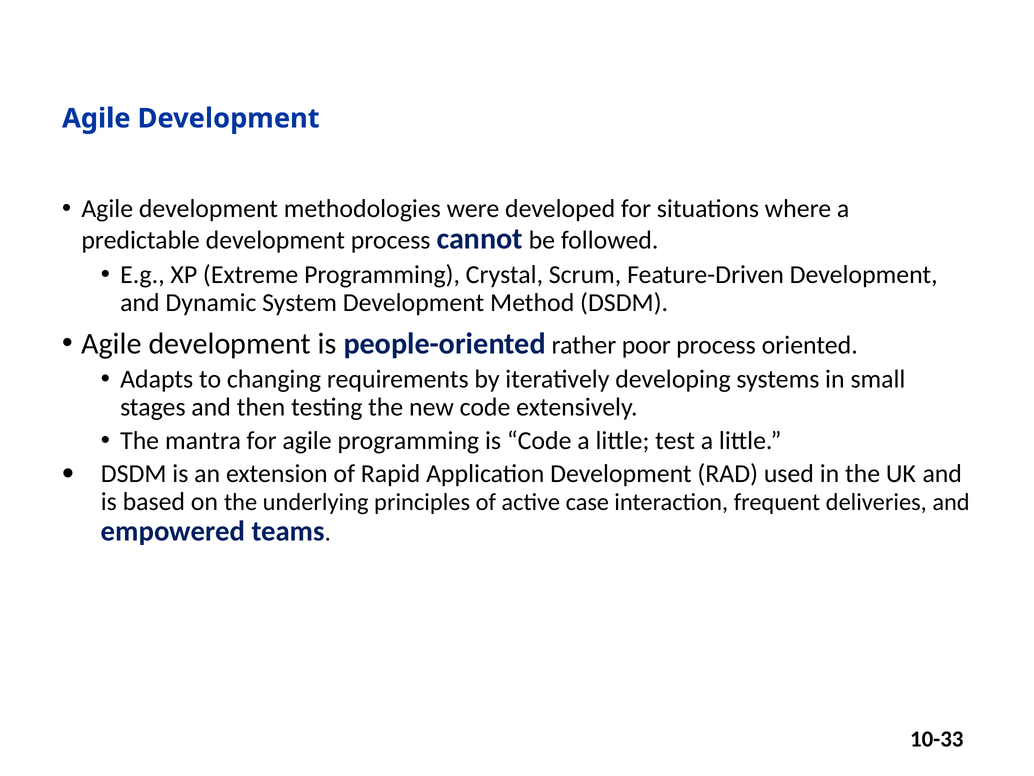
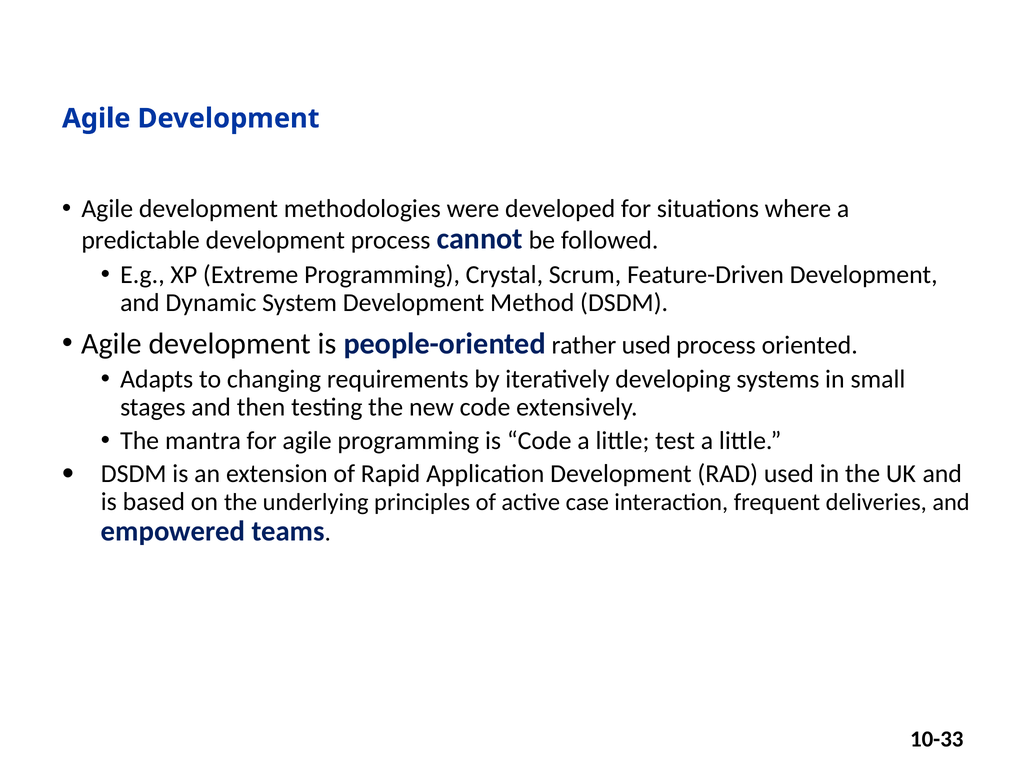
rather poor: poor -> used (646, 345)
